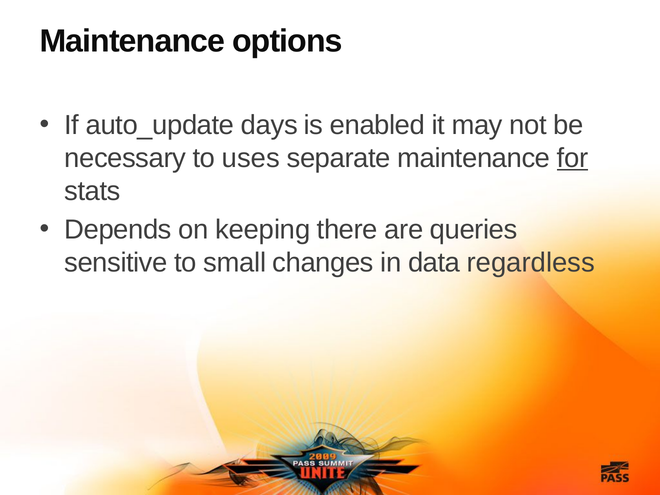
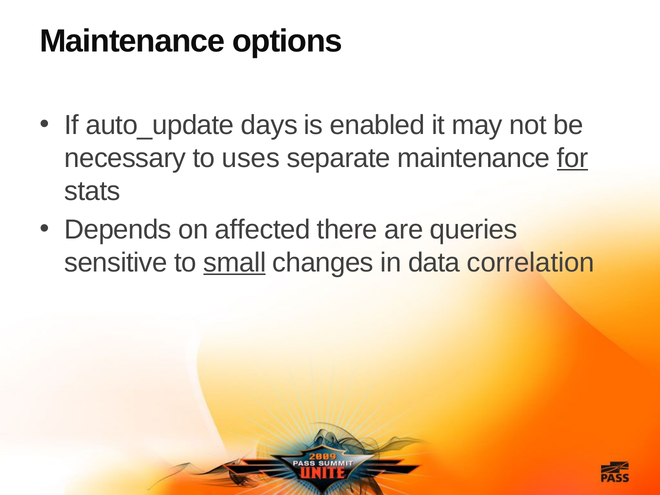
keeping: keeping -> affected (263, 229)
small underline: none -> present (235, 262)
regardless: regardless -> correlation (531, 262)
